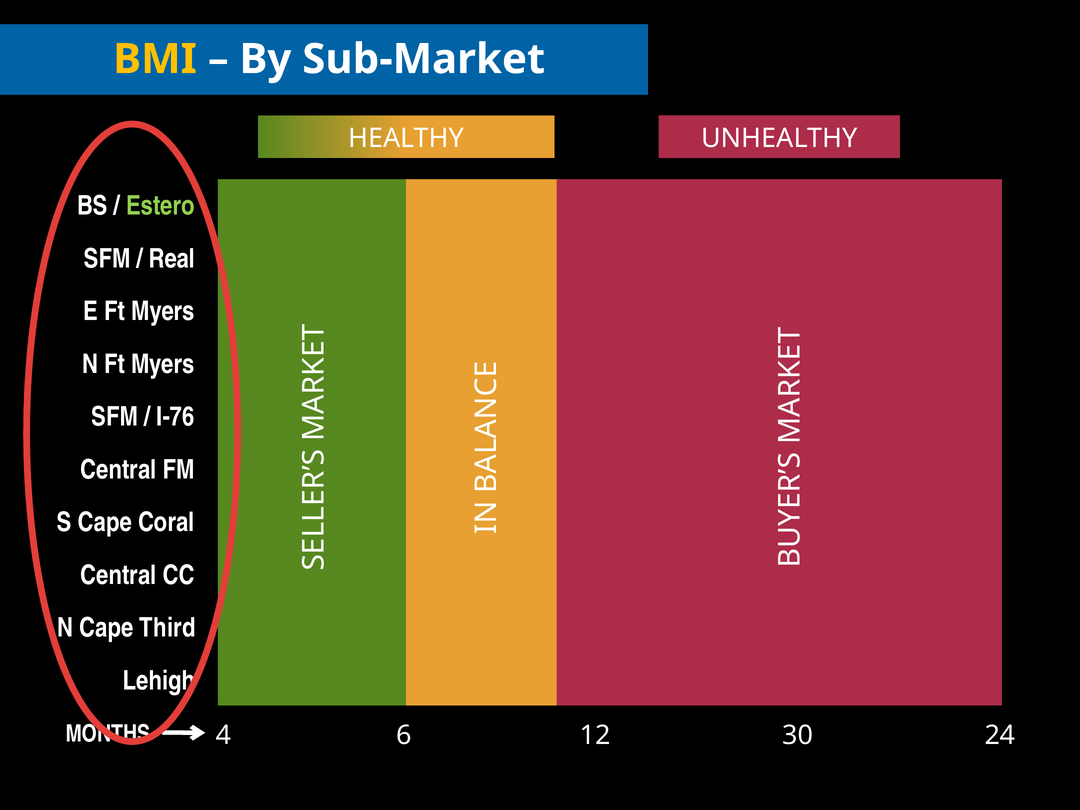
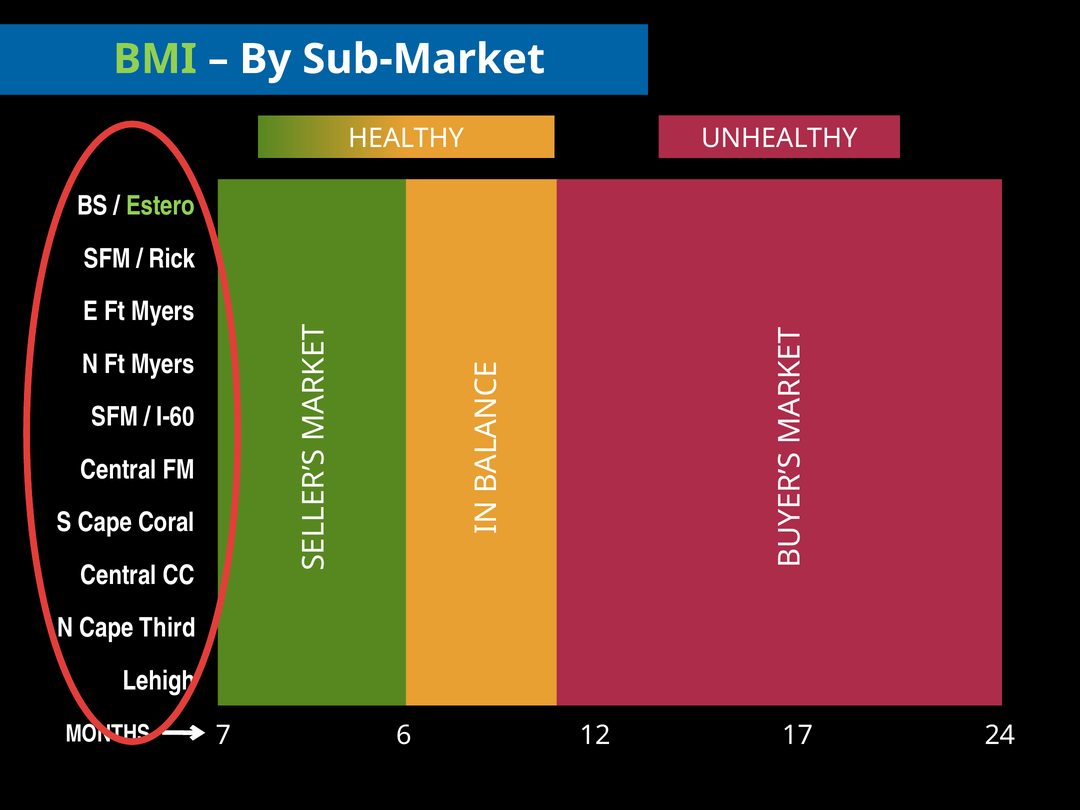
BMI colour: yellow -> light green (155, 59)
Real: Real -> Rick (172, 259)
I-76: I-76 -> I-60 (176, 417)
4: 4 -> 7 (224, 735)
30: 30 -> 17 (798, 735)
